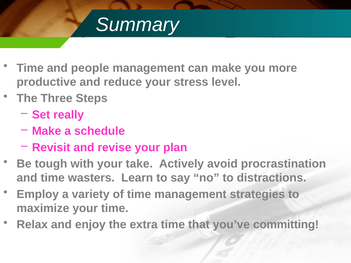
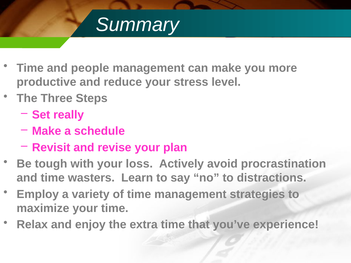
take: take -> loss (139, 164)
committing: committing -> experience (286, 225)
